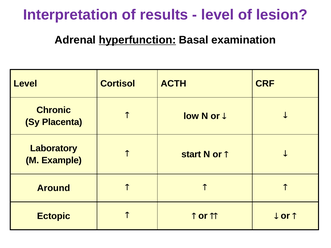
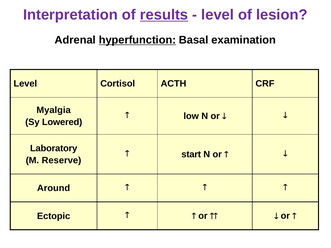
results underline: none -> present (164, 15)
Chronic: Chronic -> Myalgia (54, 110)
Placenta: Placenta -> Lowered (62, 122)
Example: Example -> Reserve (61, 161)
